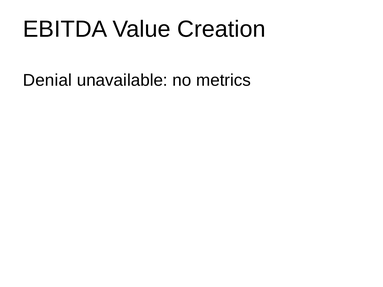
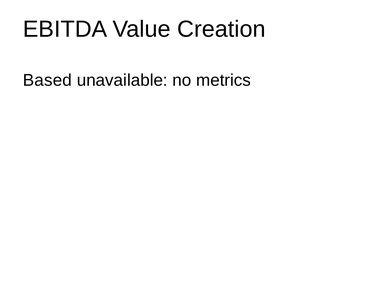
Denial: Denial -> Based (47, 80)
